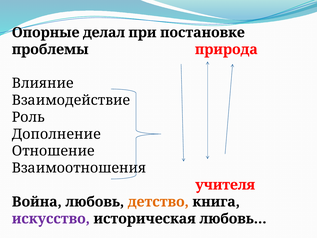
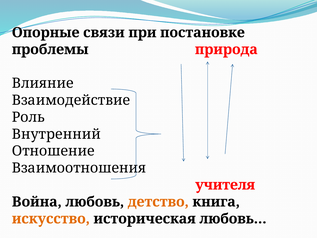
делал: делал -> связи (104, 33)
Дополнение: Дополнение -> Внутренний (56, 134)
искусство colour: purple -> orange (51, 219)
